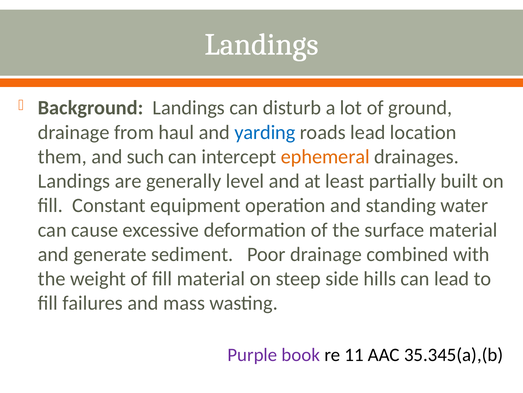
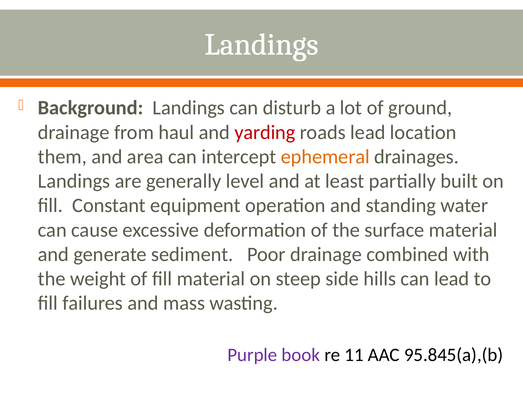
yarding colour: blue -> red (265, 132)
such: such -> area (145, 156)
35.345(a),(b: 35.345(a),(b -> 95.845(a),(b (454, 354)
